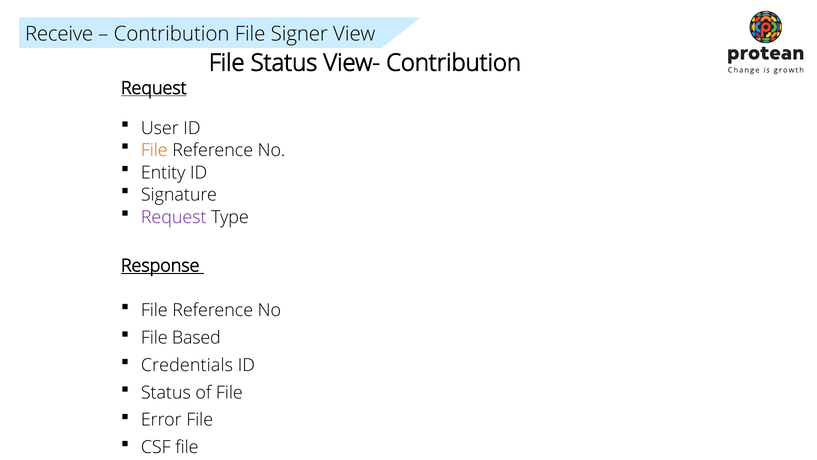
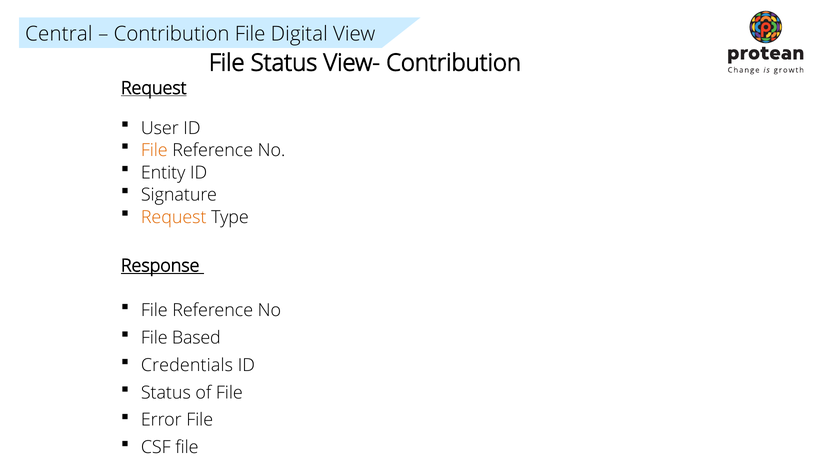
Receive: Receive -> Central (59, 34)
Signer: Signer -> Digital (299, 34)
Request colour: purple -> orange (174, 217)
